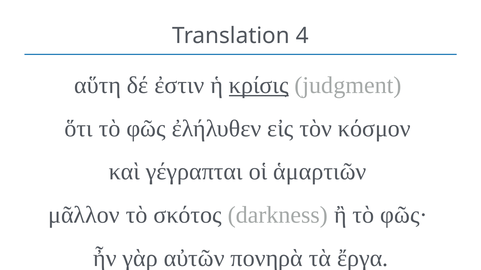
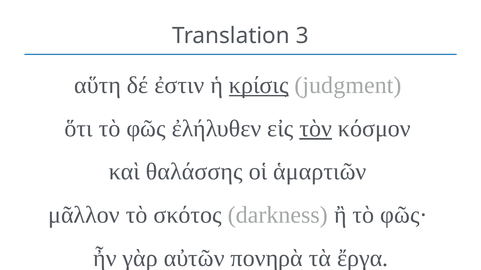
4: 4 -> 3 (302, 36)
τὸν underline: none -> present (316, 129)
γέγραπται: γέγραπται -> θαλάσσης (194, 172)
